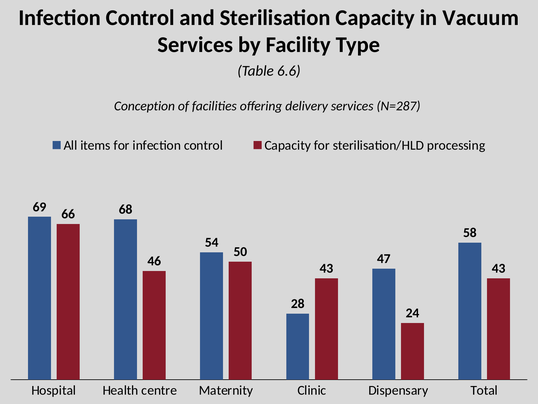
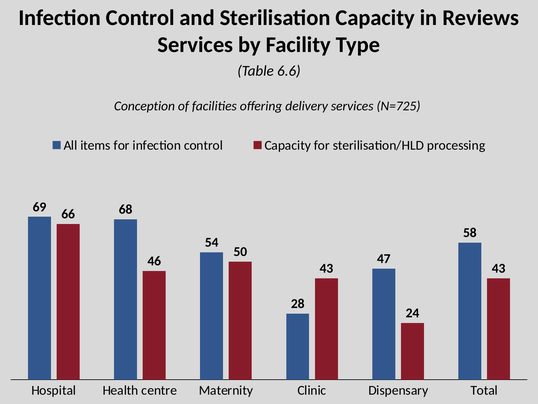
Vacuum: Vacuum -> Reviews (481, 18)
N=287: N=287 -> N=725 (398, 106)
